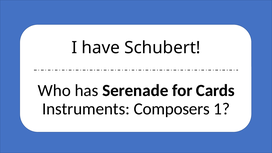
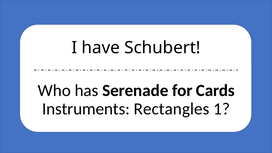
Composers: Composers -> Rectangles (172, 109)
